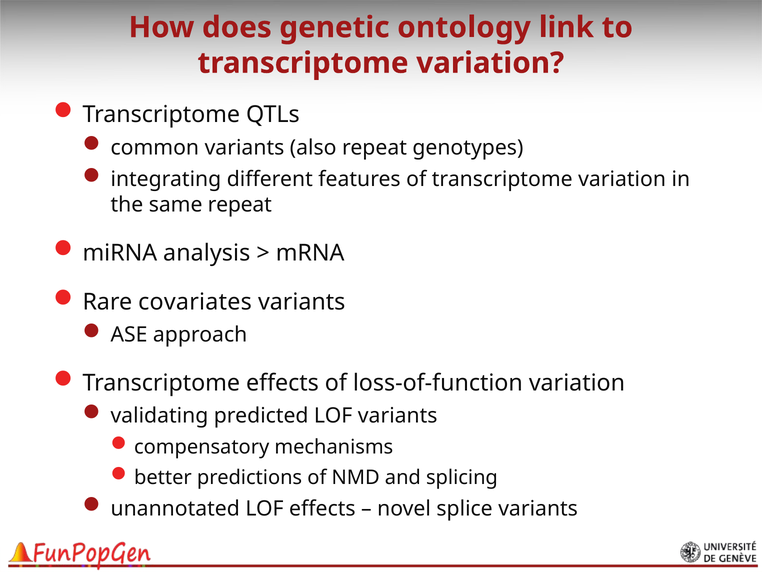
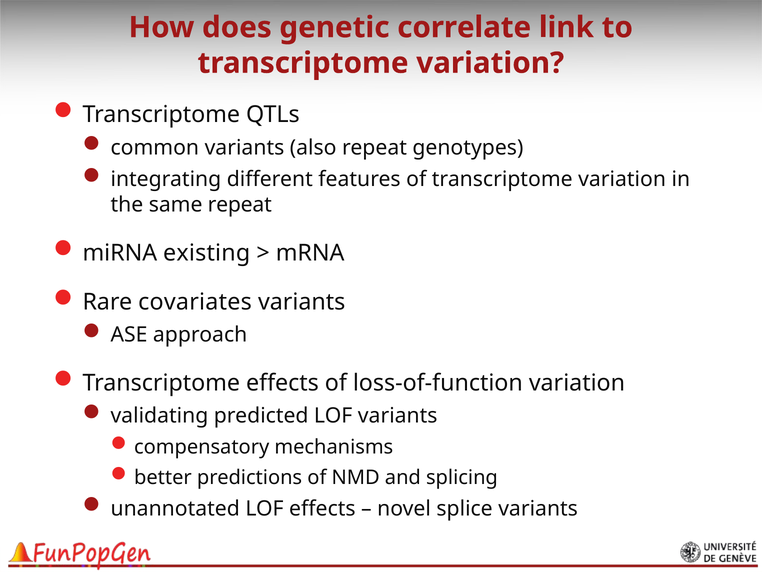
ontology: ontology -> correlate (464, 27)
analysis: analysis -> existing (207, 253)
